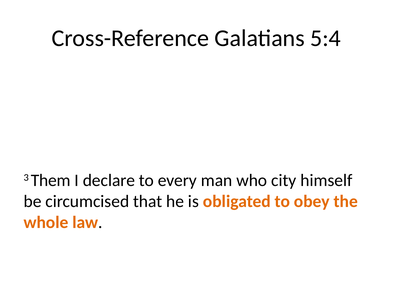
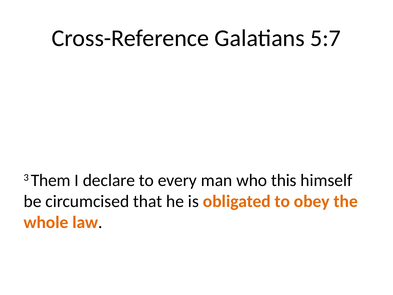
5:4: 5:4 -> 5:7 (326, 38)
city: city -> this (284, 180)
